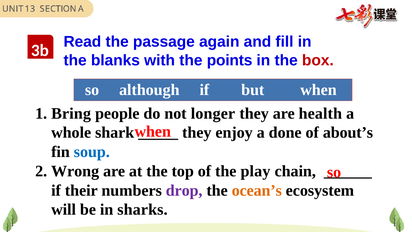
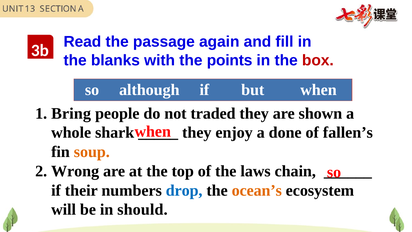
longer: longer -> traded (213, 113)
health: health -> shown (320, 113)
about’s: about’s -> fallen’s (348, 133)
soup colour: blue -> orange (92, 152)
play: play -> laws (256, 171)
drop colour: purple -> blue (184, 190)
sharks: sharks -> should (142, 209)
